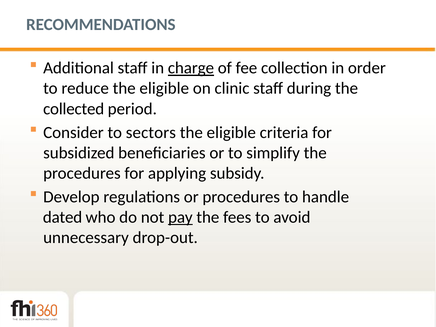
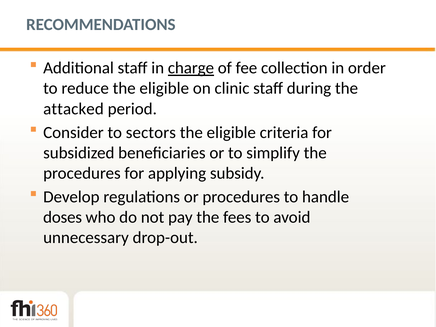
collected: collected -> attacked (73, 109)
dated: dated -> doses (63, 217)
pay underline: present -> none (180, 217)
